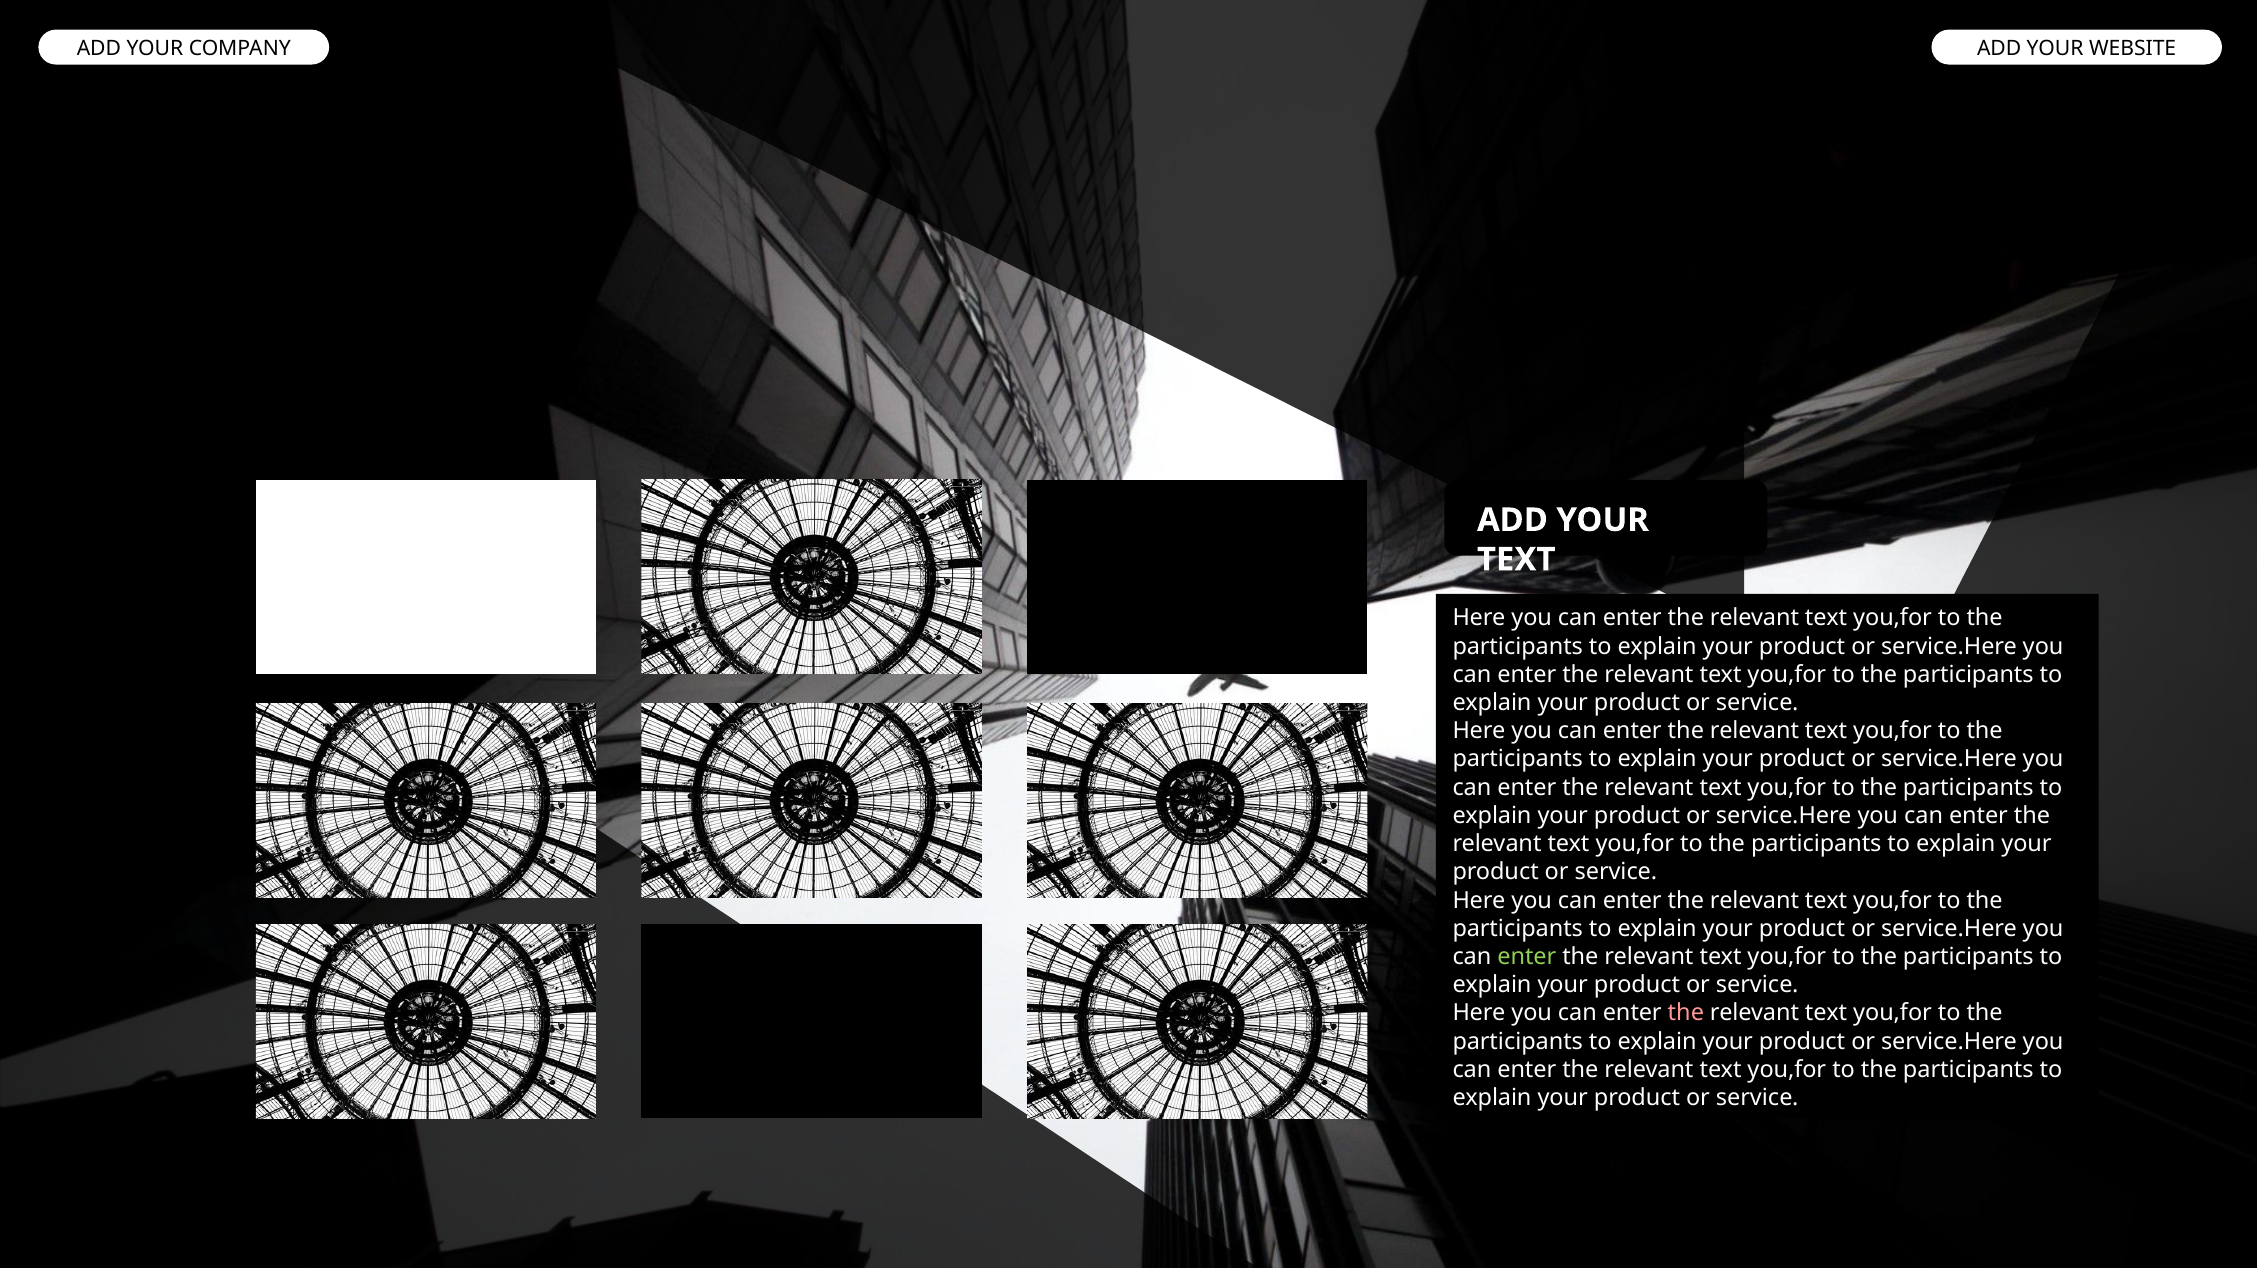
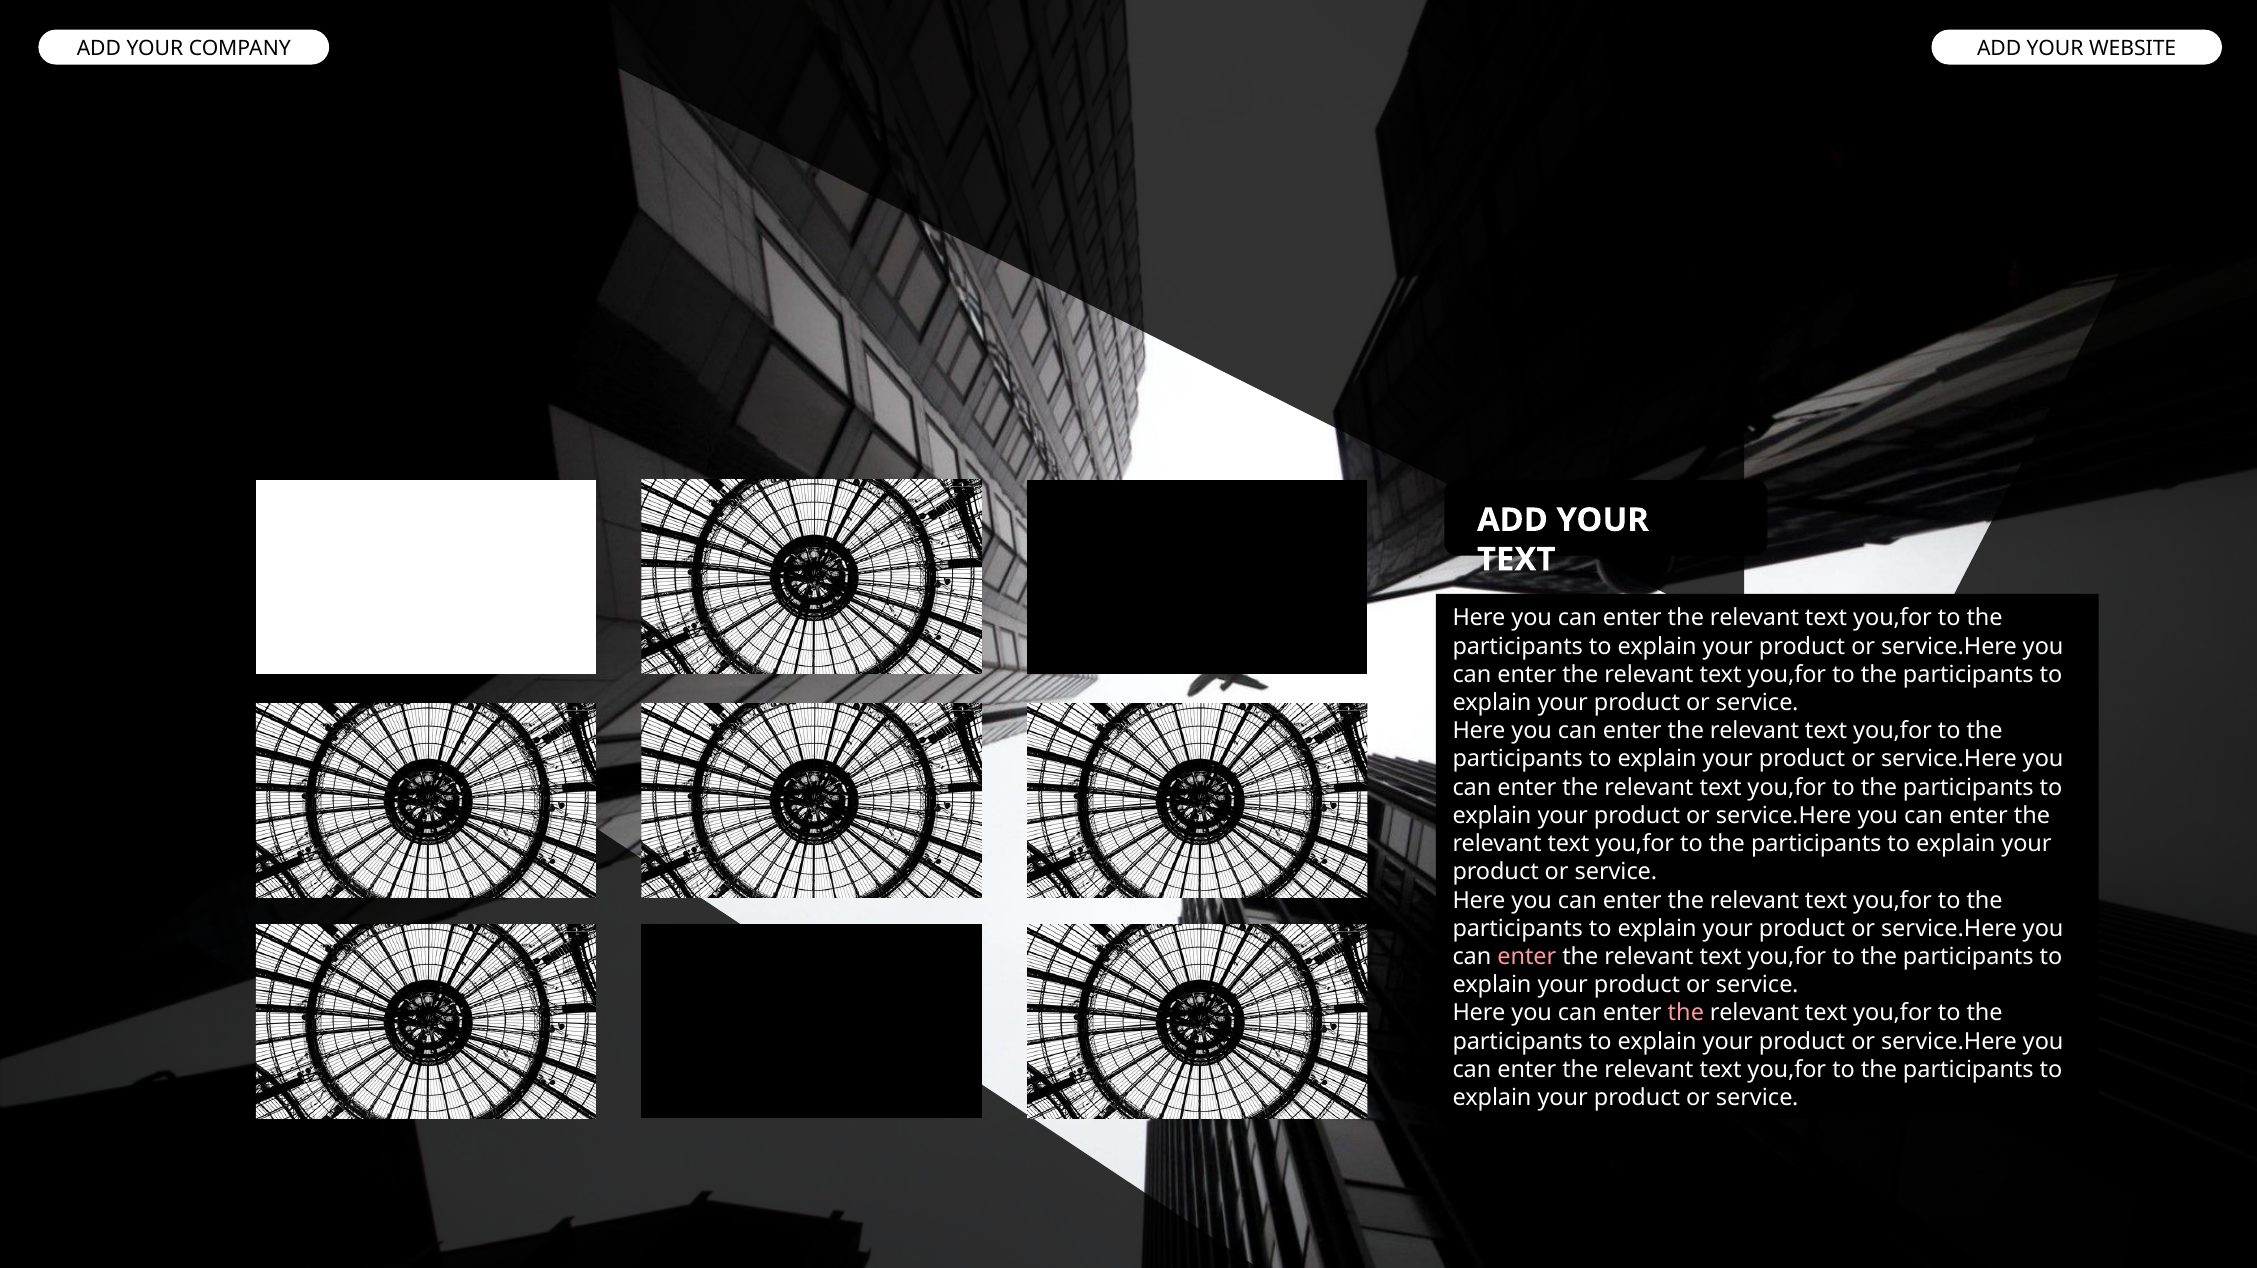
enter colour: light green -> pink (1527, 956)
